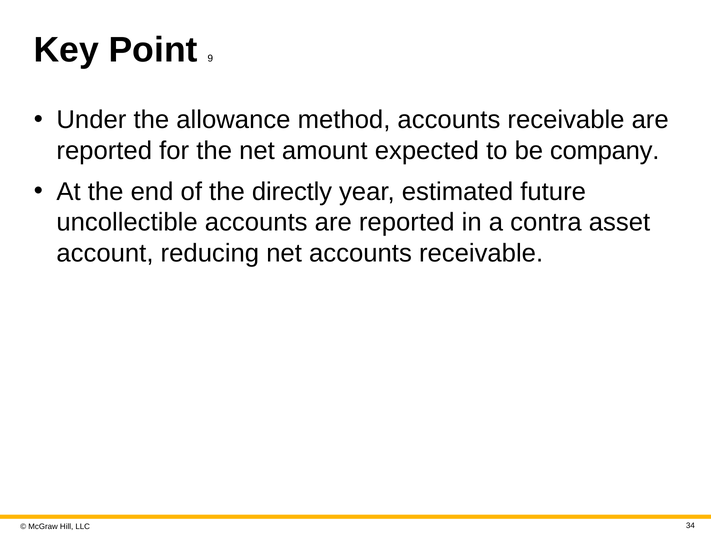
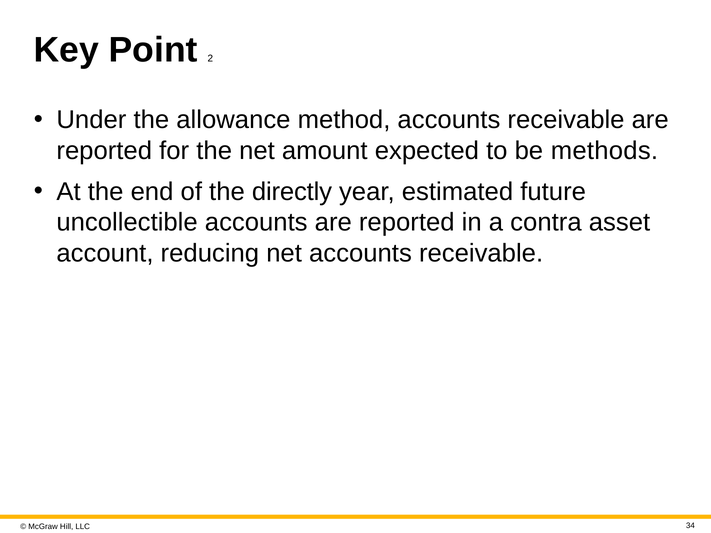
9: 9 -> 2 (210, 58)
company: company -> methods (604, 151)
